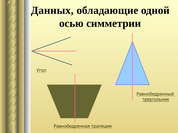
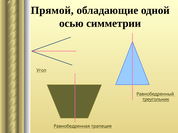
Данных: Данных -> Прямой (52, 10)
